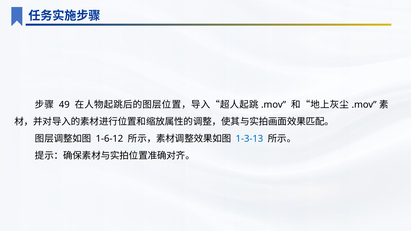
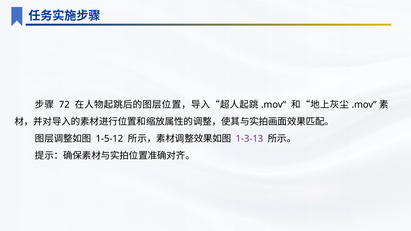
49: 49 -> 72 (64, 105)
1-6-12: 1-6-12 -> 1-5-12 (109, 139)
1-3-13 colour: blue -> purple (249, 139)
